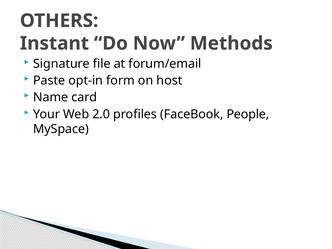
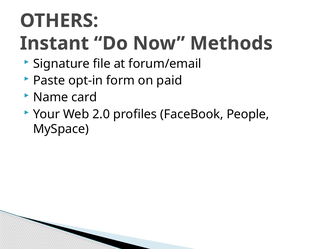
host: host -> paid (169, 81)
